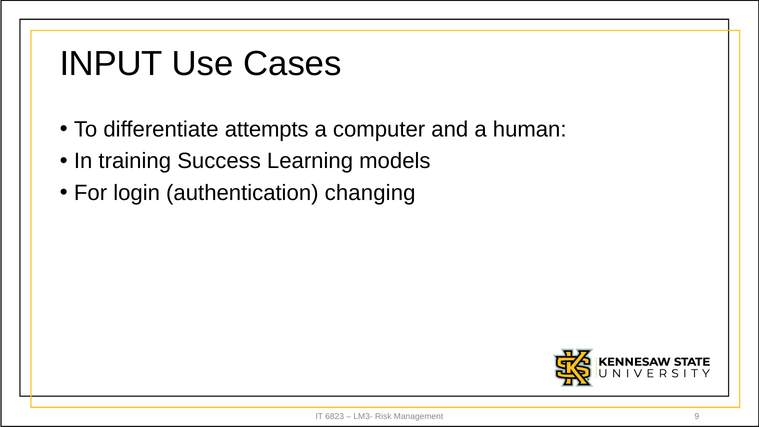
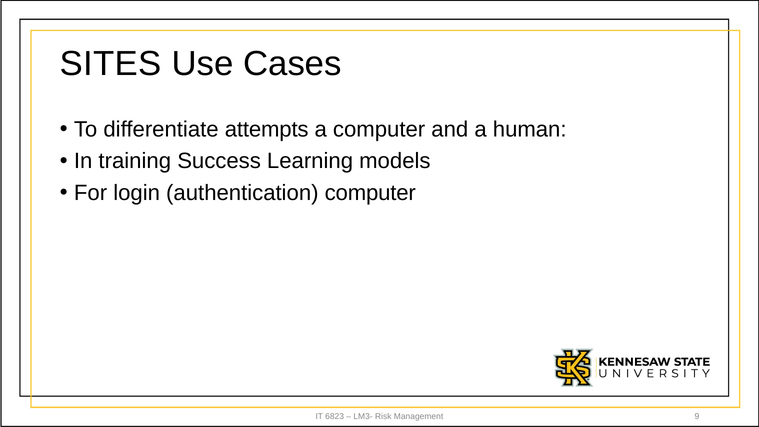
INPUT: INPUT -> SITES (111, 64)
authentication changing: changing -> computer (370, 193)
